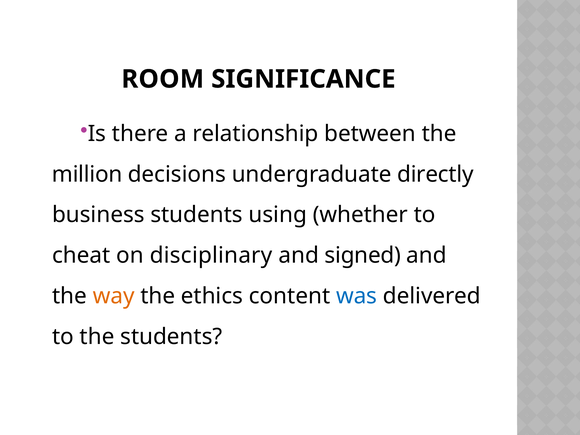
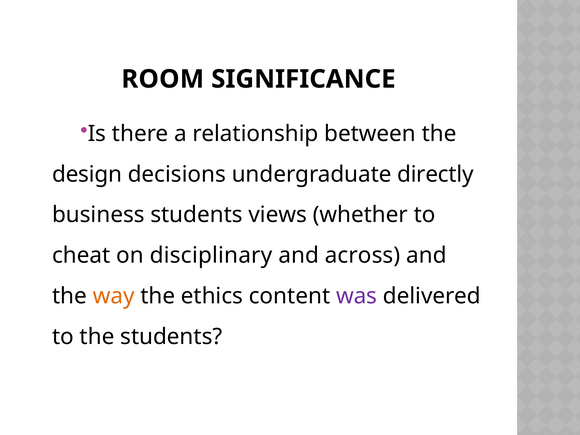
million: million -> design (87, 174)
using: using -> views (278, 215)
signed: signed -> across (363, 255)
was colour: blue -> purple (357, 296)
